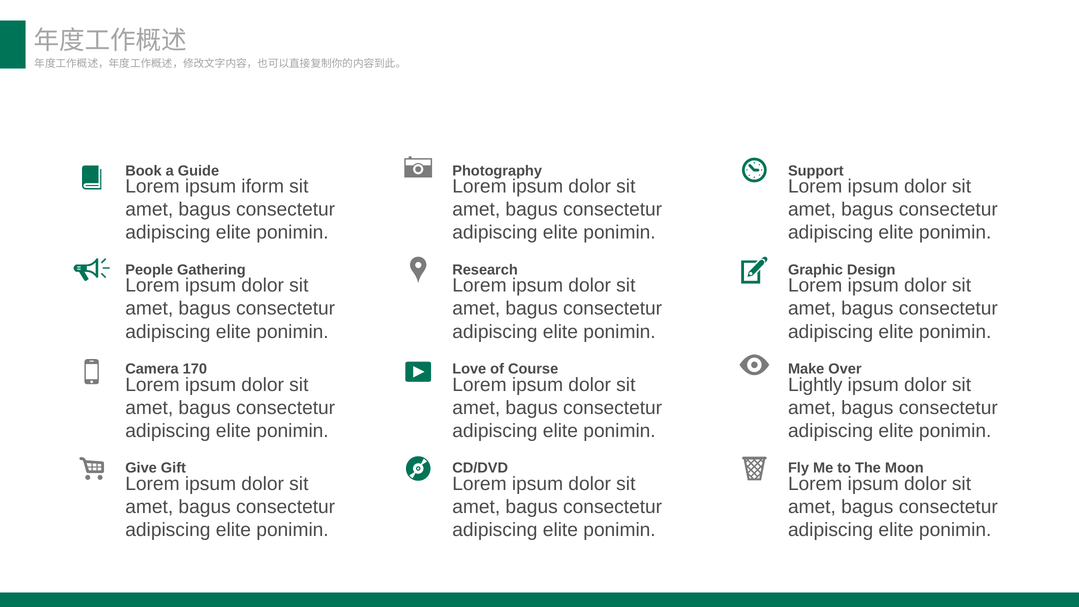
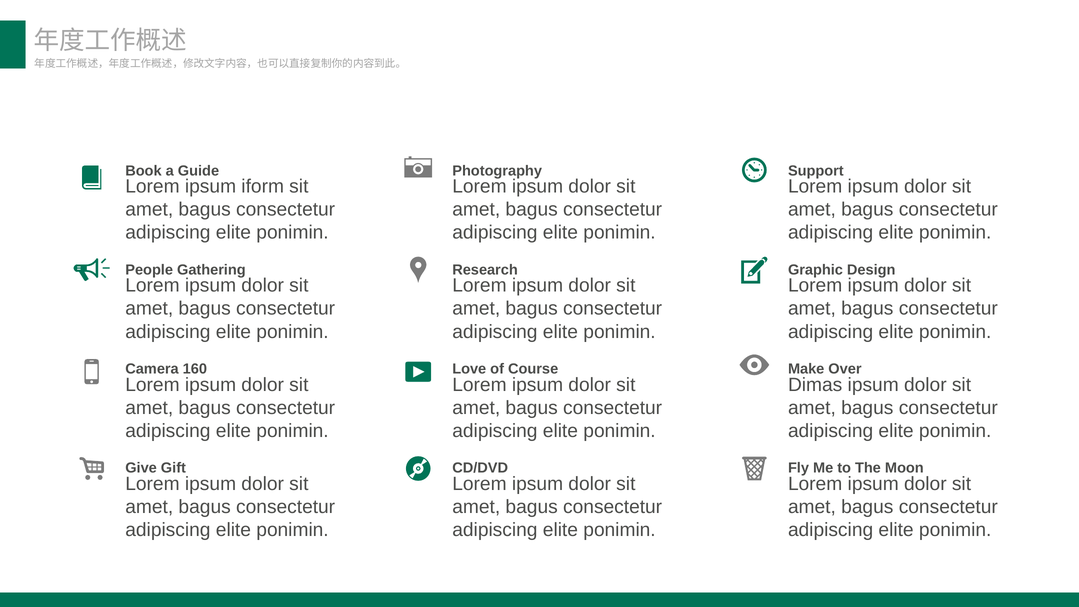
170: 170 -> 160 (195, 369)
Lightly: Lightly -> Dimas (815, 385)
